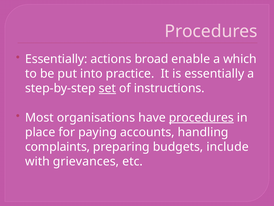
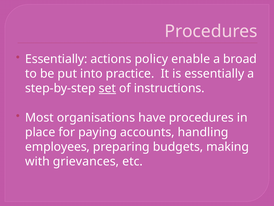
broad: broad -> policy (151, 59)
which: which -> broad (240, 59)
procedures underline: present -> none (201, 117)
complaints: complaints -> employees (58, 147)
include: include -> making (228, 147)
